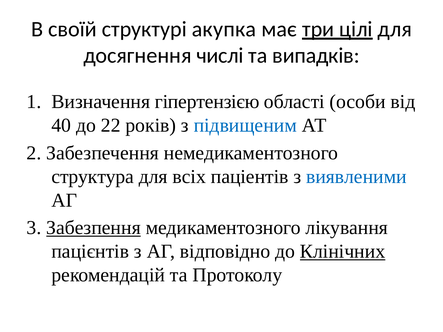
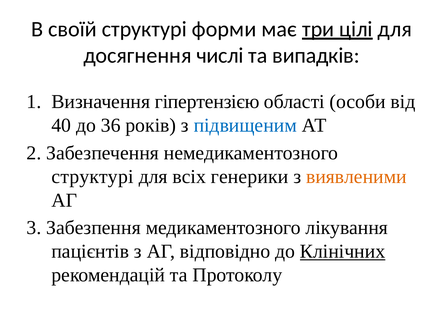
акупка: акупка -> форми (224, 29)
22: 22 -> 36 (111, 125)
структура: структура -> структурі (93, 177)
паціентів: паціентів -> генерики (250, 177)
виявленими colour: blue -> orange (356, 177)
Забезпення underline: present -> none (93, 228)
